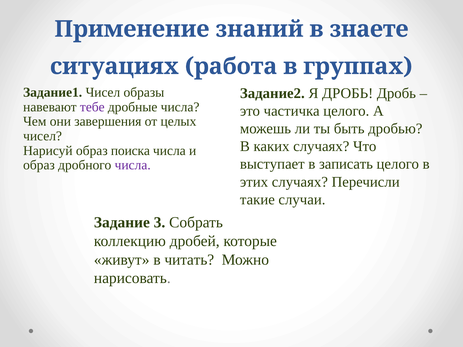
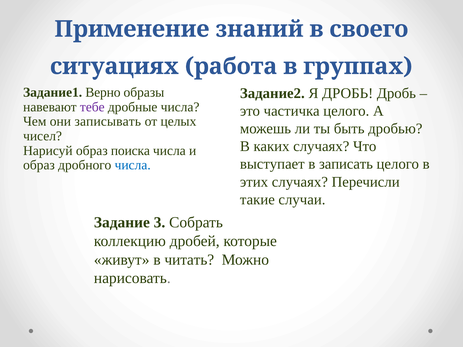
знаете: знаете -> своего (369, 29)
Задание1 Чисел: Чисел -> Верно (103, 92)
завершения: завершения -> записывать (108, 122)
числа colour: purple -> blue (133, 165)
